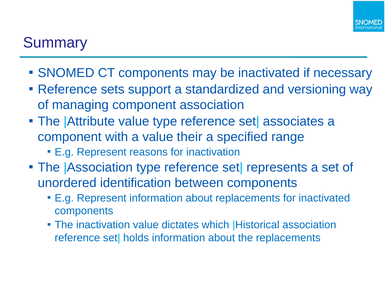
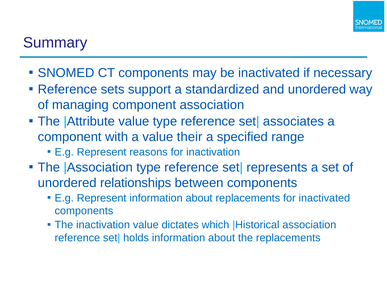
and versioning: versioning -> unordered (317, 90)
identification: identification -> relationships (136, 183)
